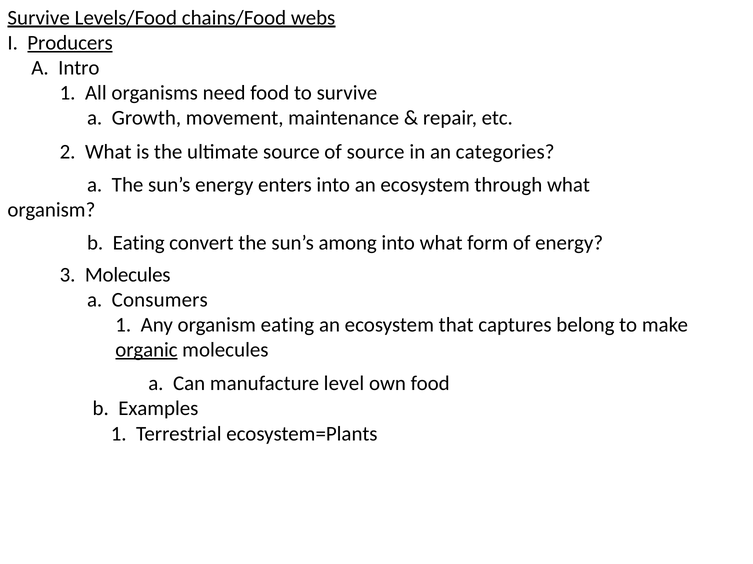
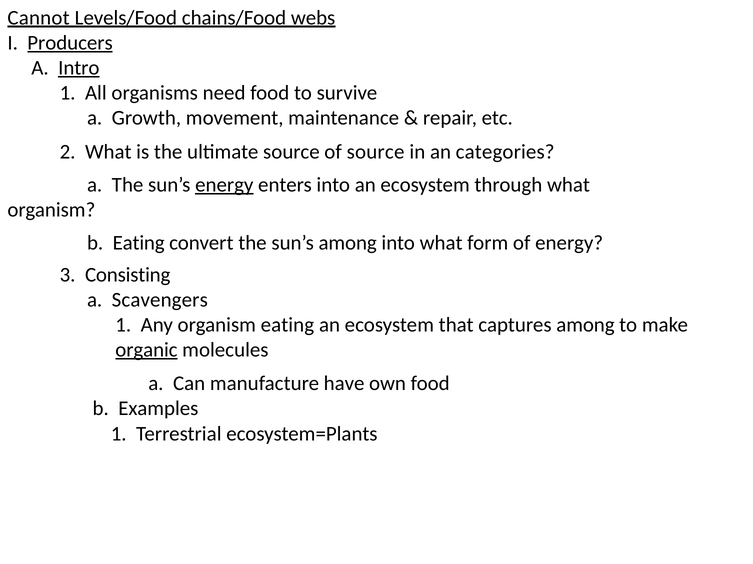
Survive: Survive -> Cannot (39, 18)
Intro underline: none -> present (79, 68)
energy underline: none -> present (224, 185)
3 Molecules: Molecules -> Consisting (128, 275)
Consumers: Consumers -> Scavengers (160, 300)
captures belong: belong -> among (585, 325)
level: level -> have (344, 384)
